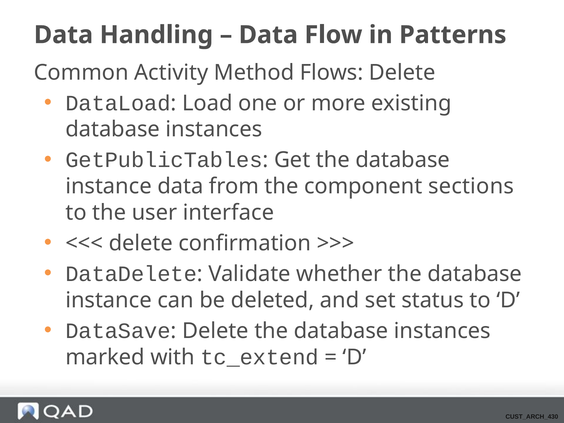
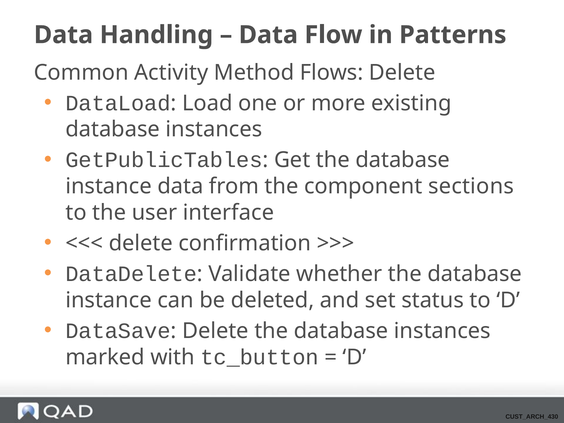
tc_extend: tc_extend -> tc_button (260, 357)
